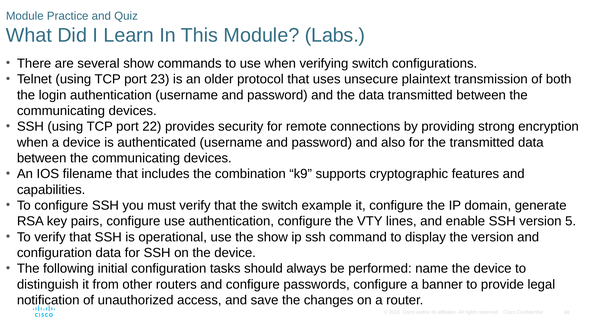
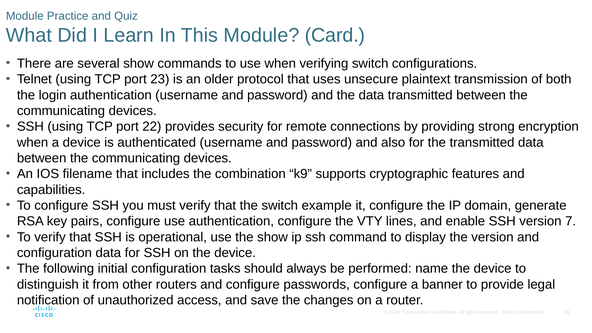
Labs: Labs -> Card (335, 35)
5: 5 -> 7 (571, 221)
